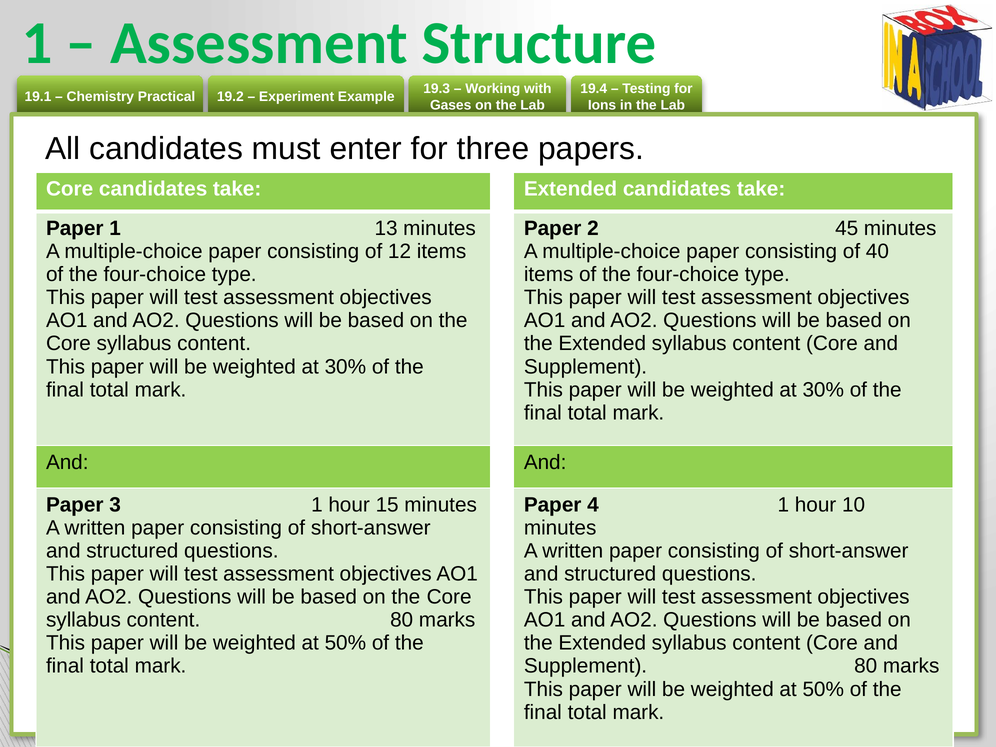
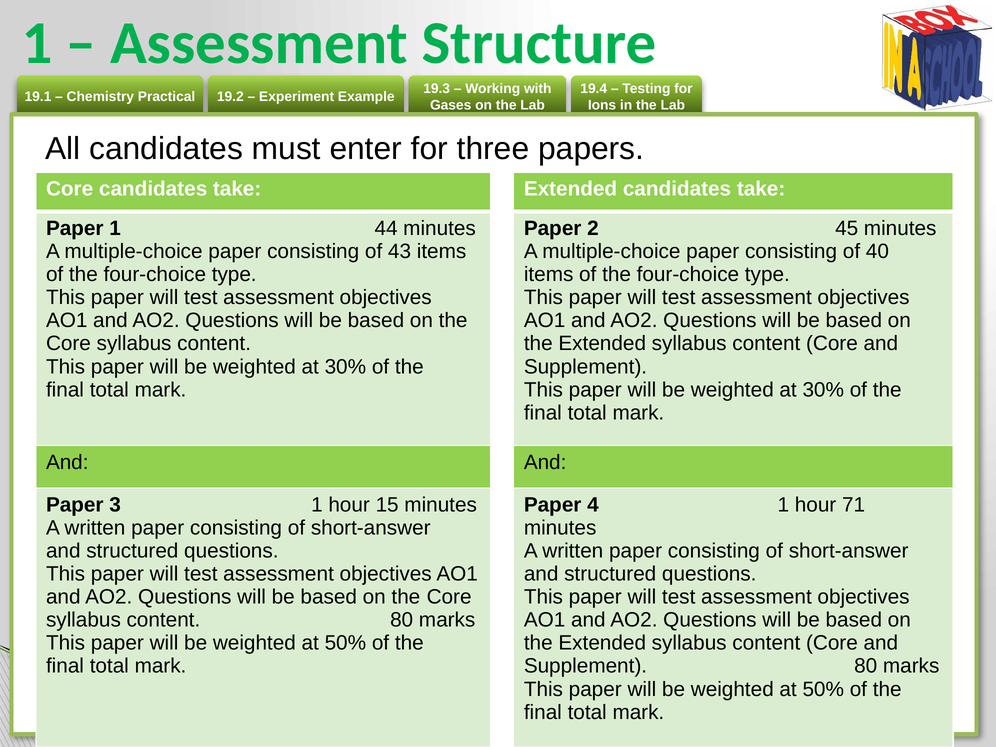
13: 13 -> 44 (386, 228)
12: 12 -> 43 (399, 251)
10: 10 -> 71 (854, 505)
